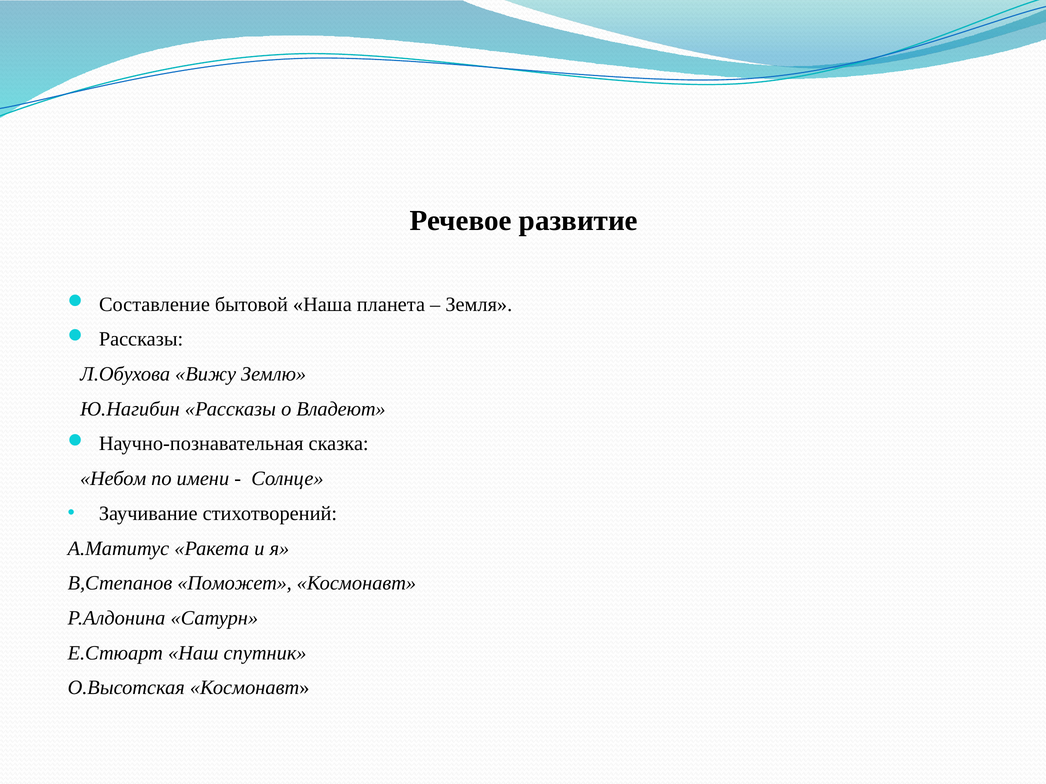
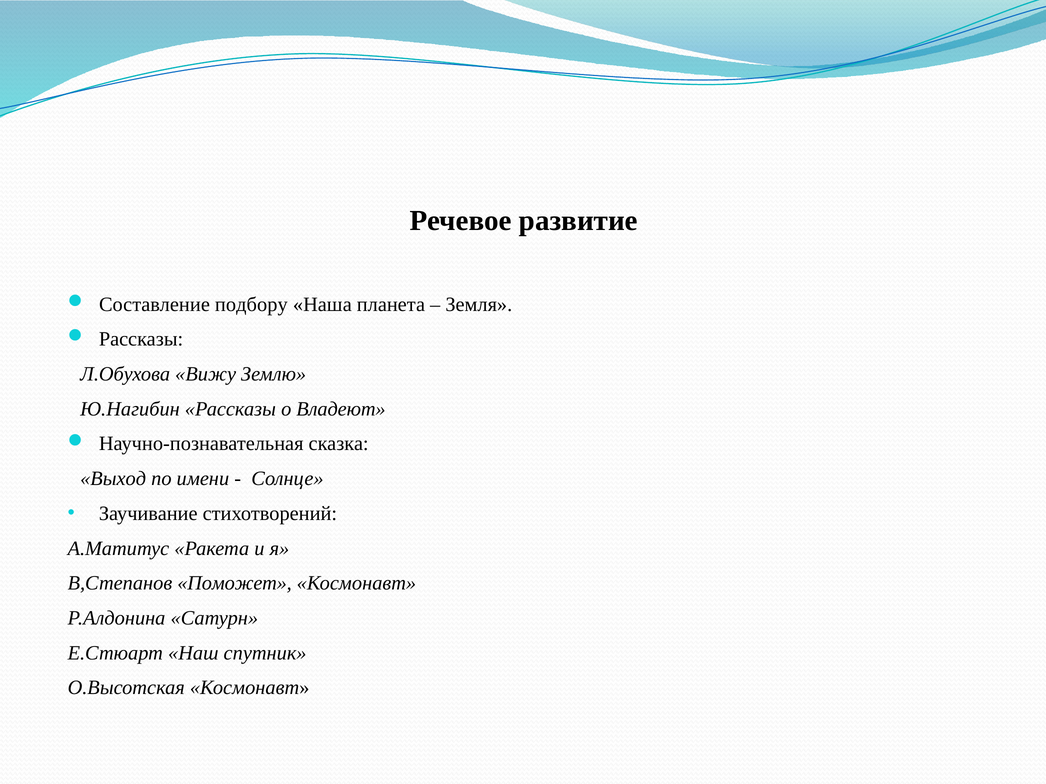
бытовой: бытовой -> подбору (251, 304)
Небом: Небом -> Выход (113, 479)
